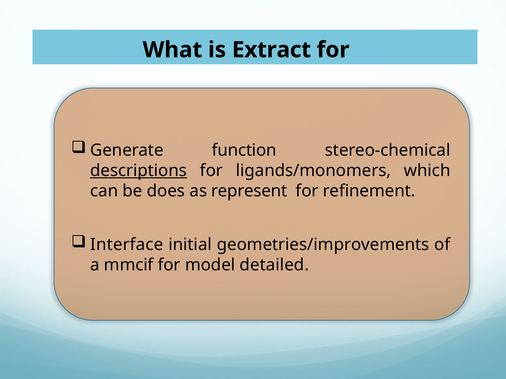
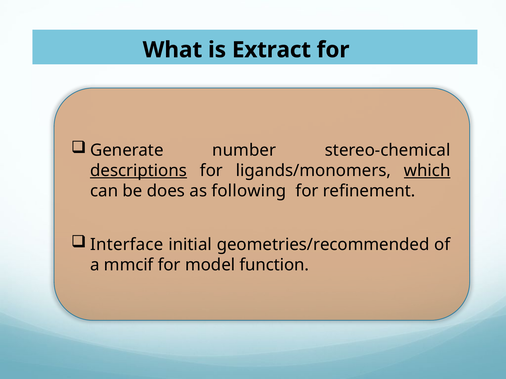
function: function -> number (244, 151)
which underline: none -> present (427, 171)
represent: represent -> following (249, 191)
geometries/improvements: geometries/improvements -> geometries/recommended (323, 245)
detailed: detailed -> function (274, 265)
